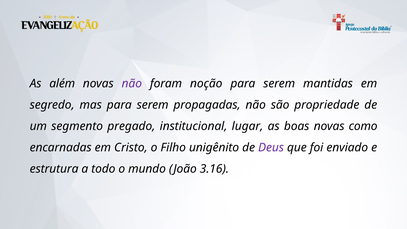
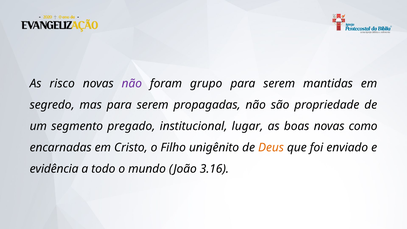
além: além -> risco (62, 83)
noção: noção -> grupo (206, 83)
Deus colour: purple -> orange (271, 148)
estrutura: estrutura -> evidência (54, 169)
